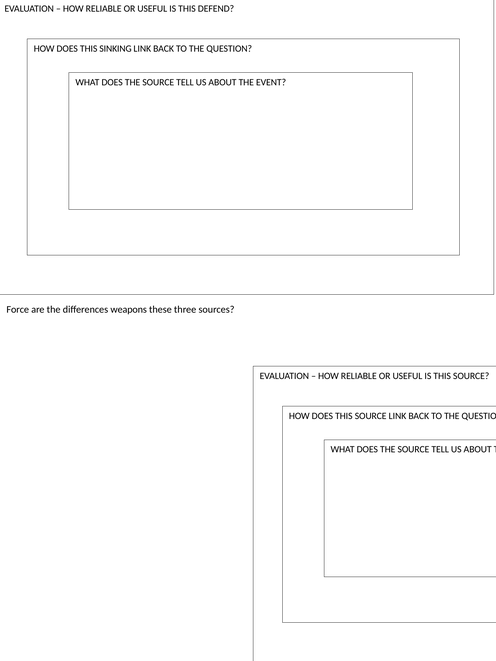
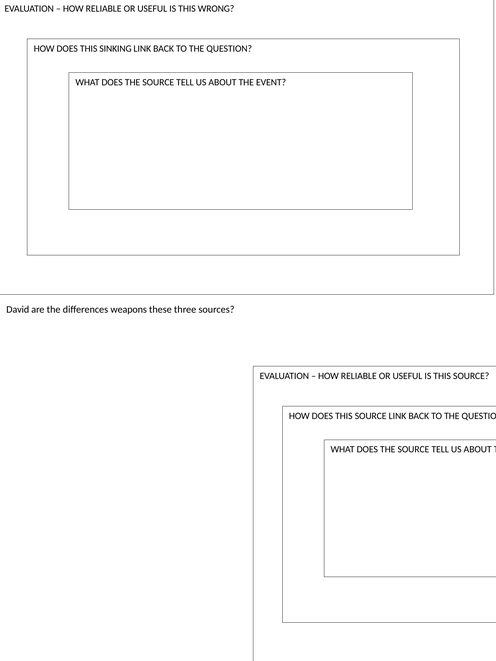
DEFEND: DEFEND -> WRONG (216, 9)
Force: Force -> David (18, 309)
